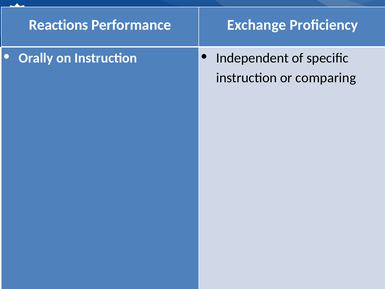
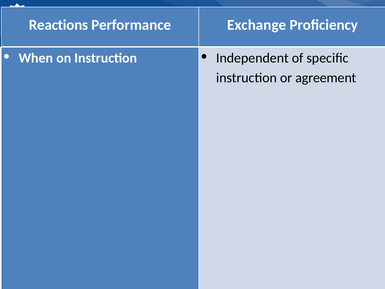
Orally: Orally -> When (36, 58)
comparing: comparing -> agreement (326, 78)
